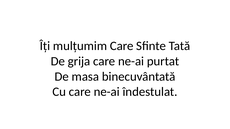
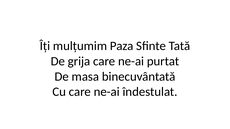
mulțumim Care: Care -> Paza (122, 46)
